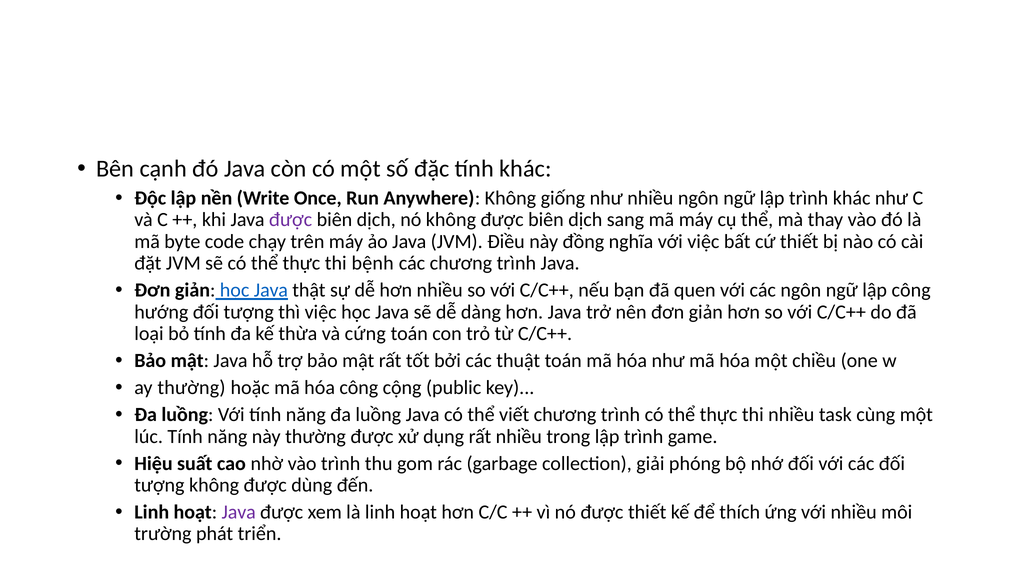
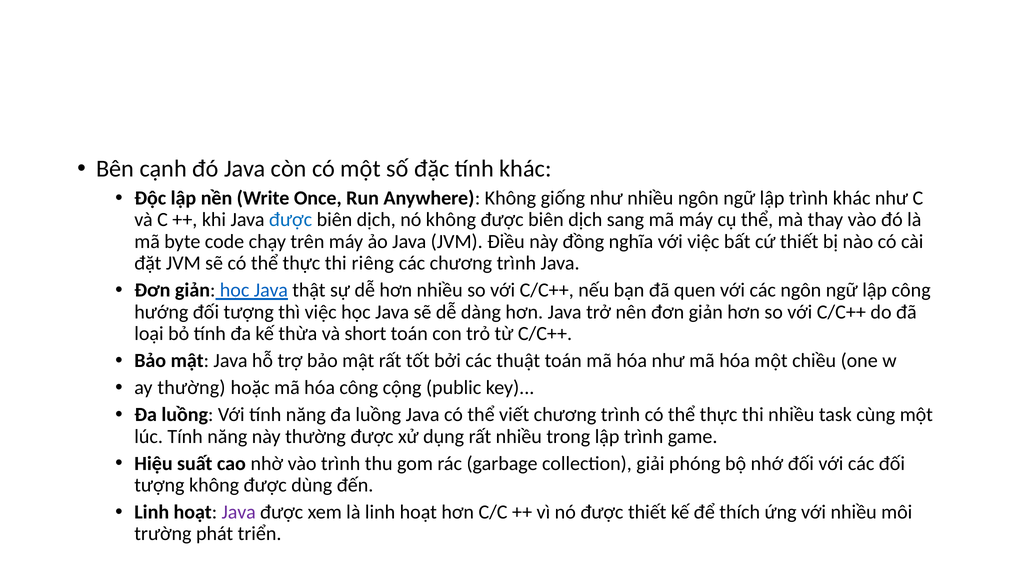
được colour: purple -> blue (291, 220)
bệnh: bệnh -> riêng (373, 263)
cứng: cứng -> short (365, 333)
